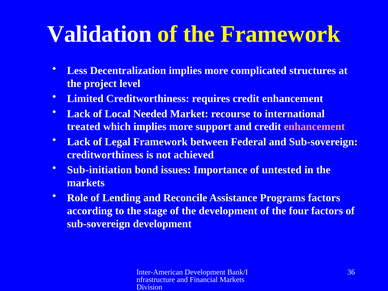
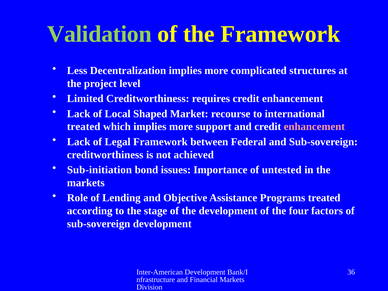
Validation colour: white -> light green (99, 34)
Needed: Needed -> Shaped (150, 114)
Reconcile: Reconcile -> Objective (185, 198)
Programs factors: factors -> treated (324, 198)
